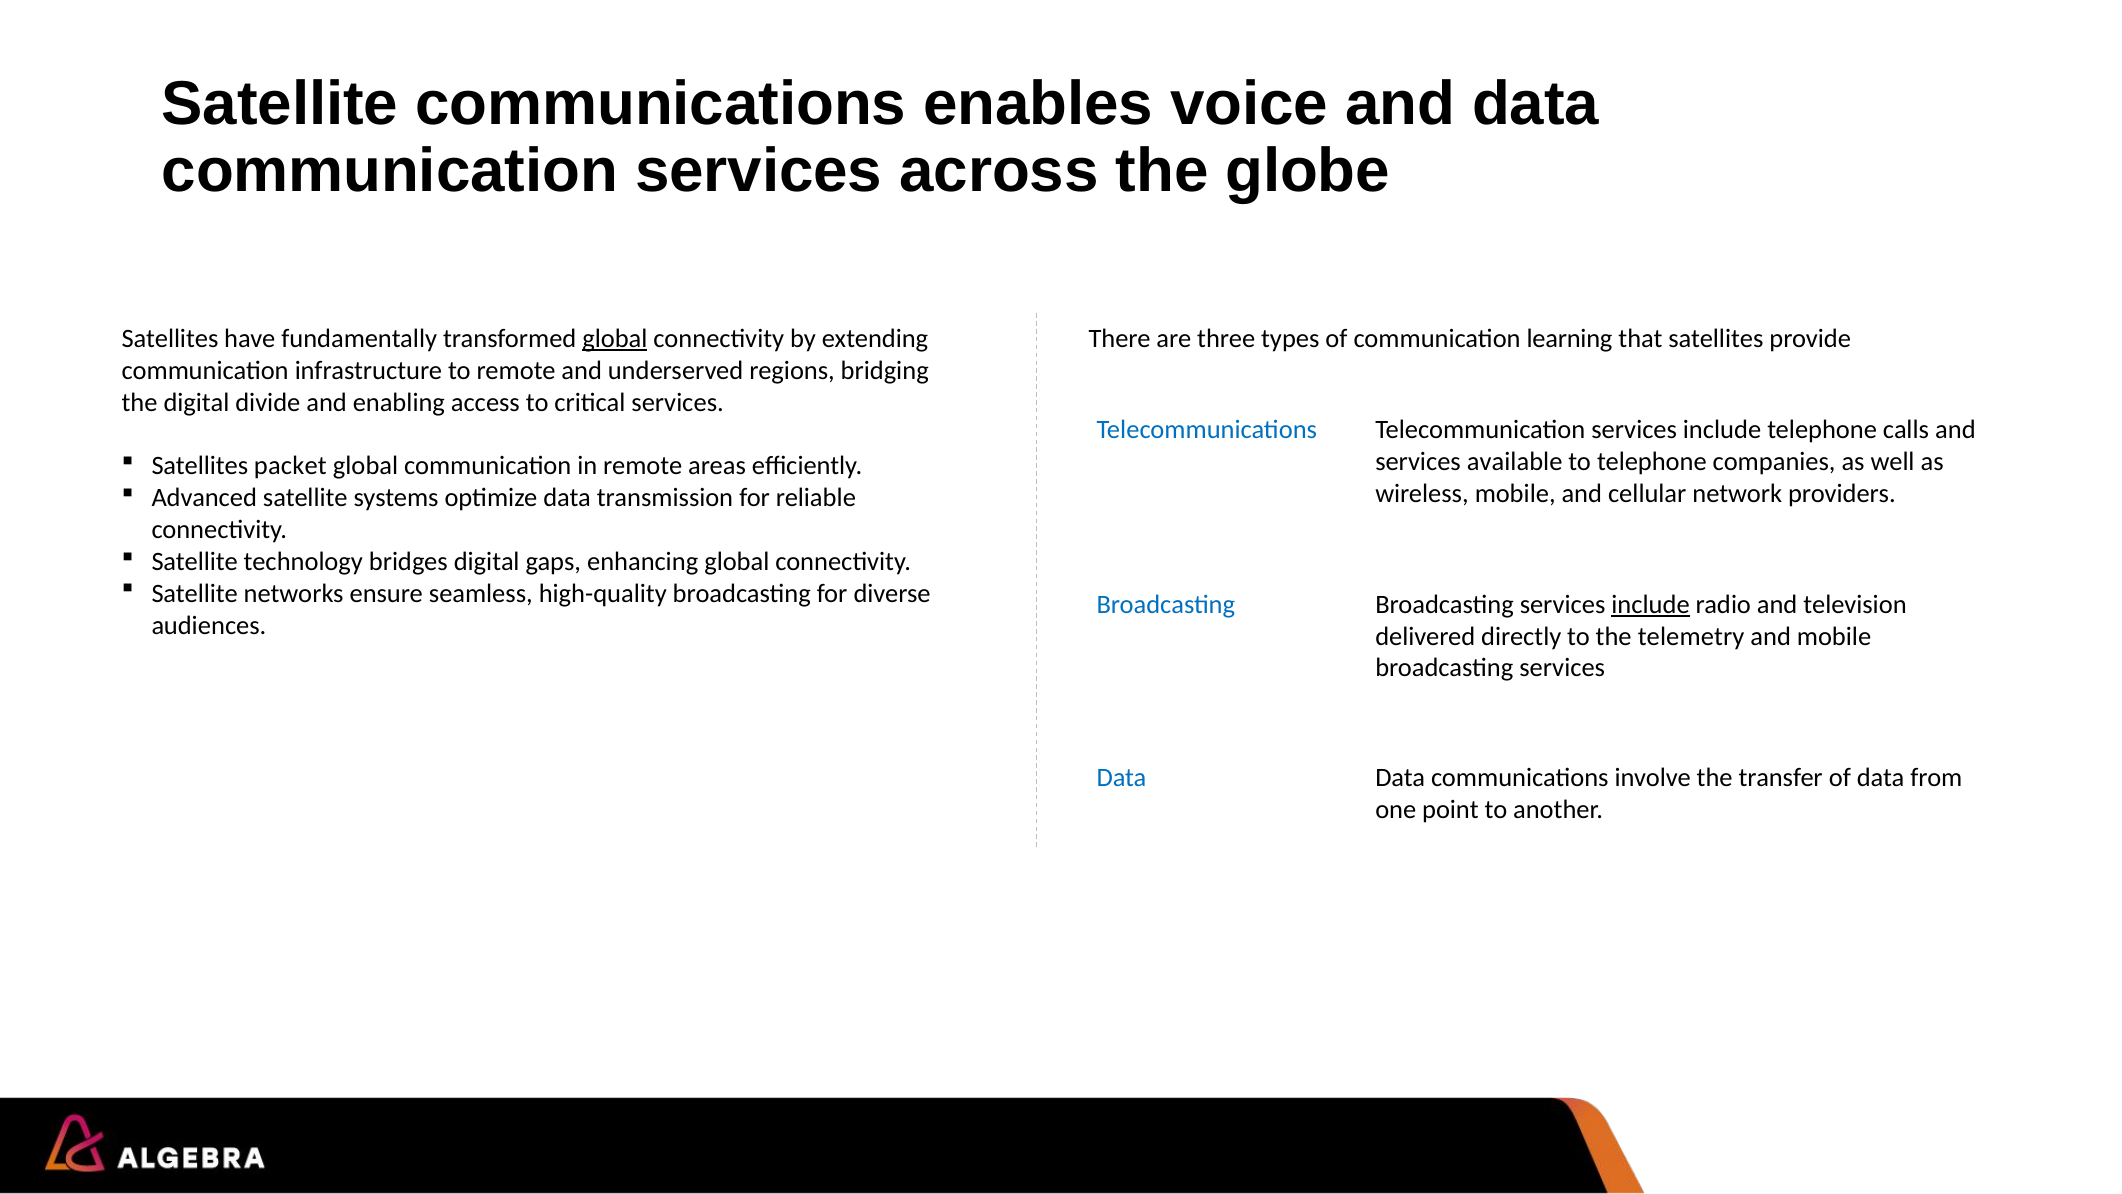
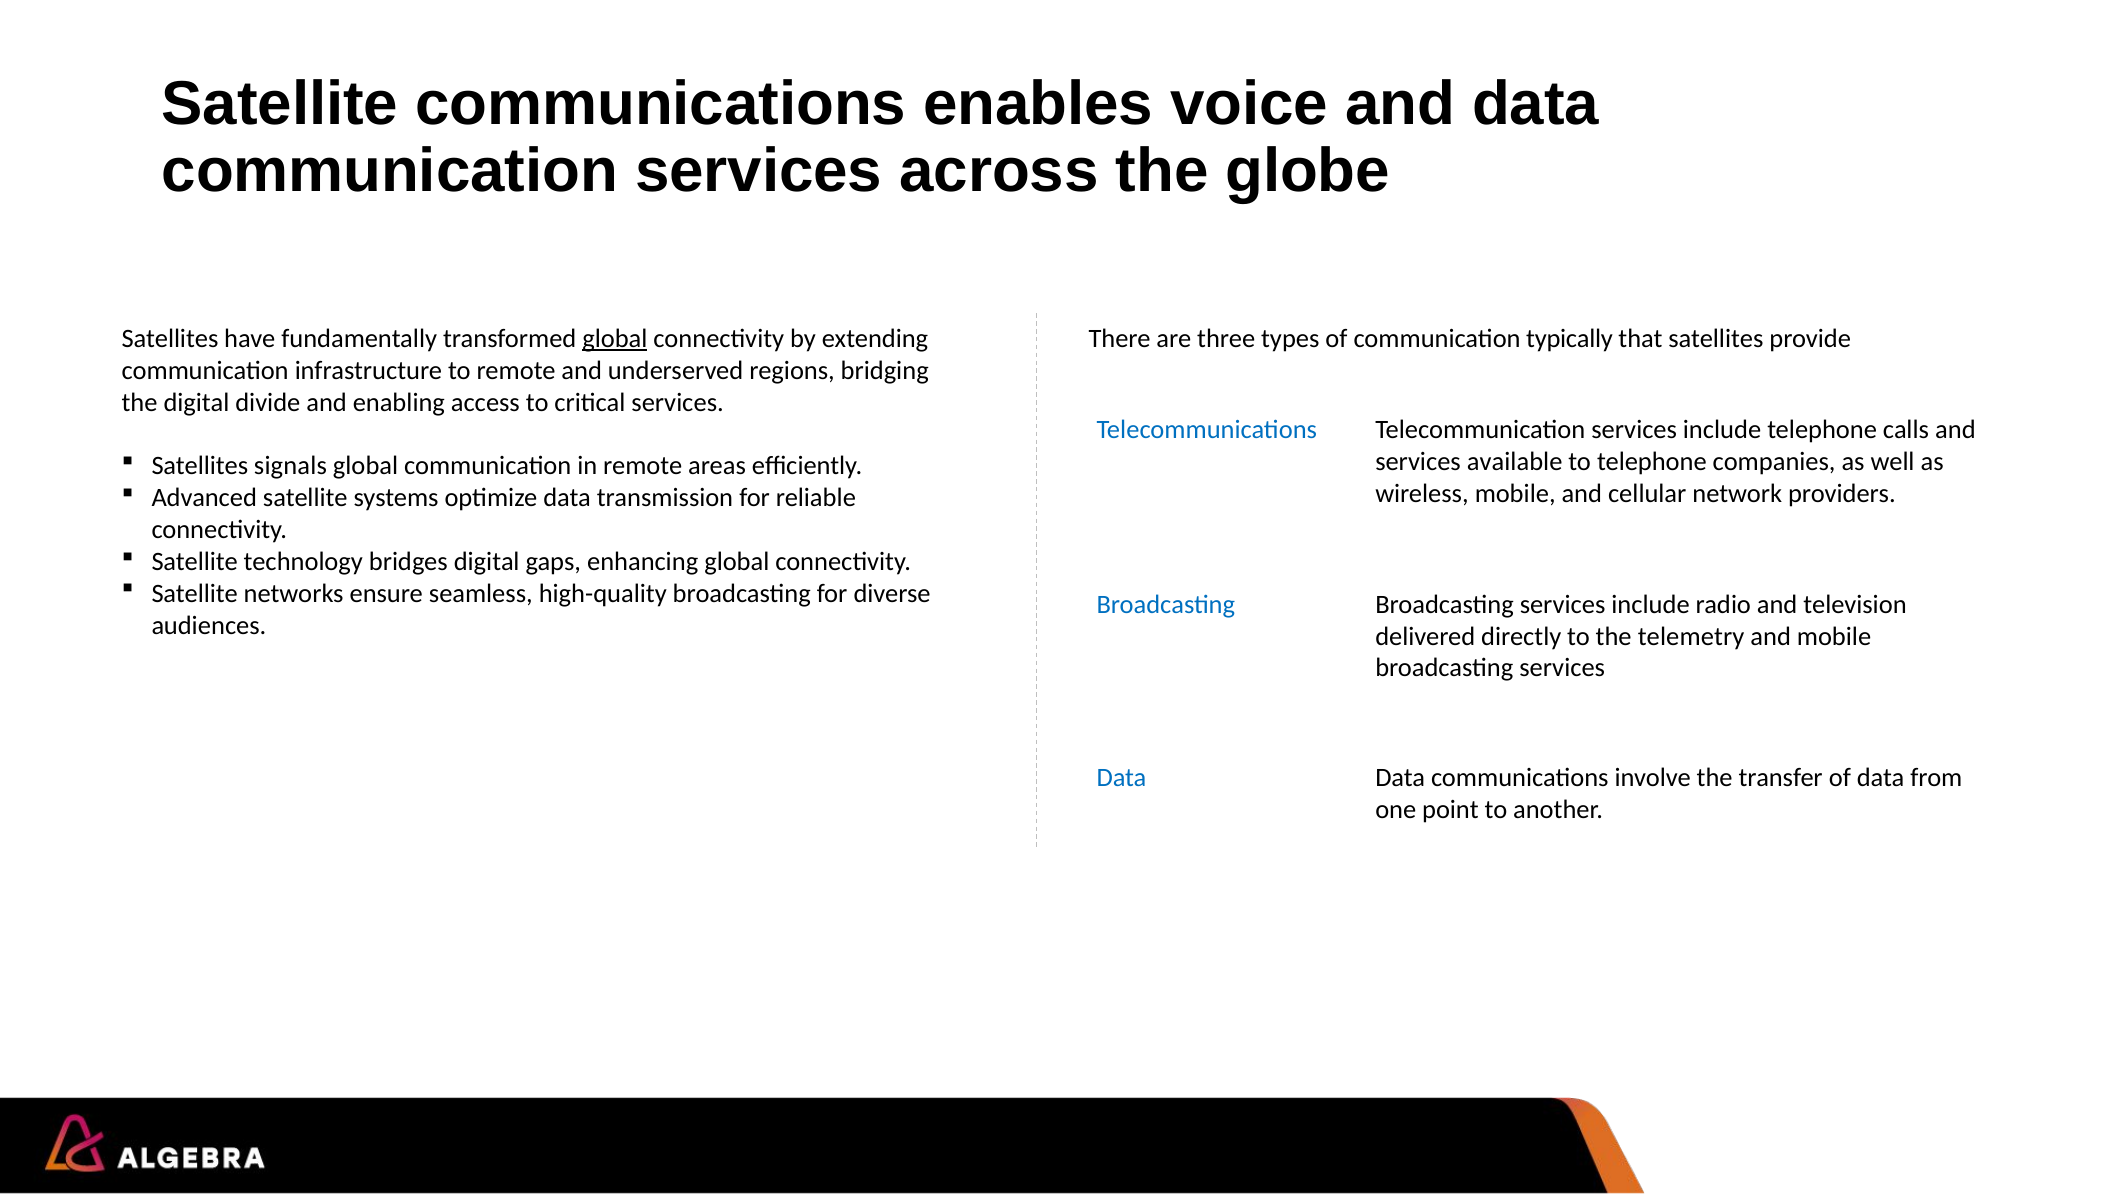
learning: learning -> typically (1570, 339)
packet: packet -> signals (290, 466)
include underline: present -> none (1651, 604)
